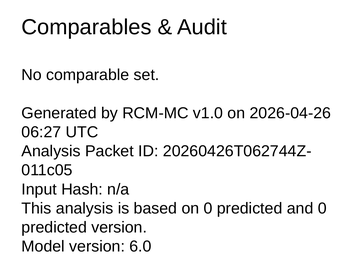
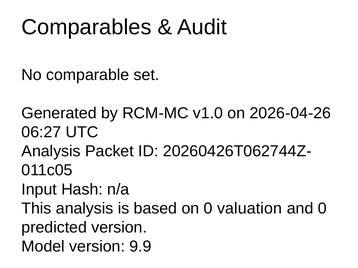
on 0 predicted: predicted -> valuation (250, 209)
6.0: 6.0 -> 9.9 (140, 247)
